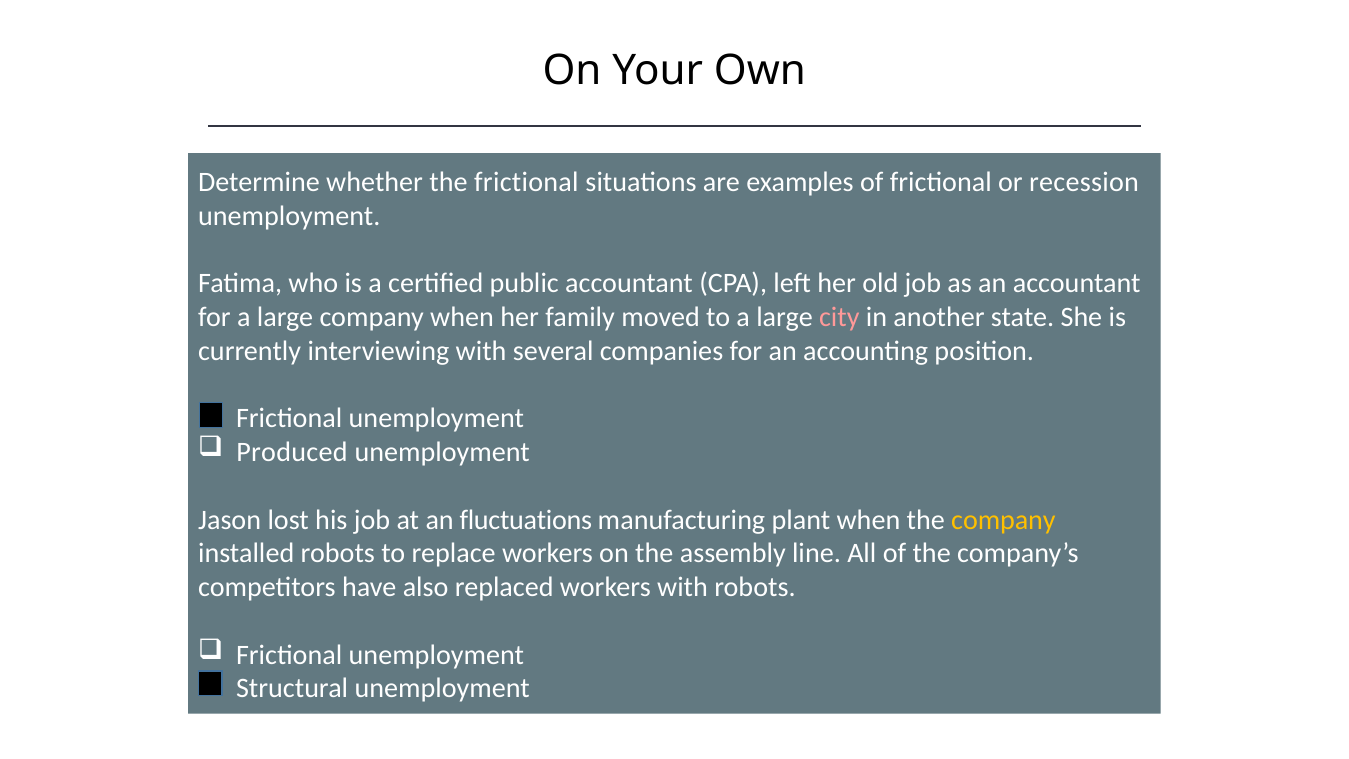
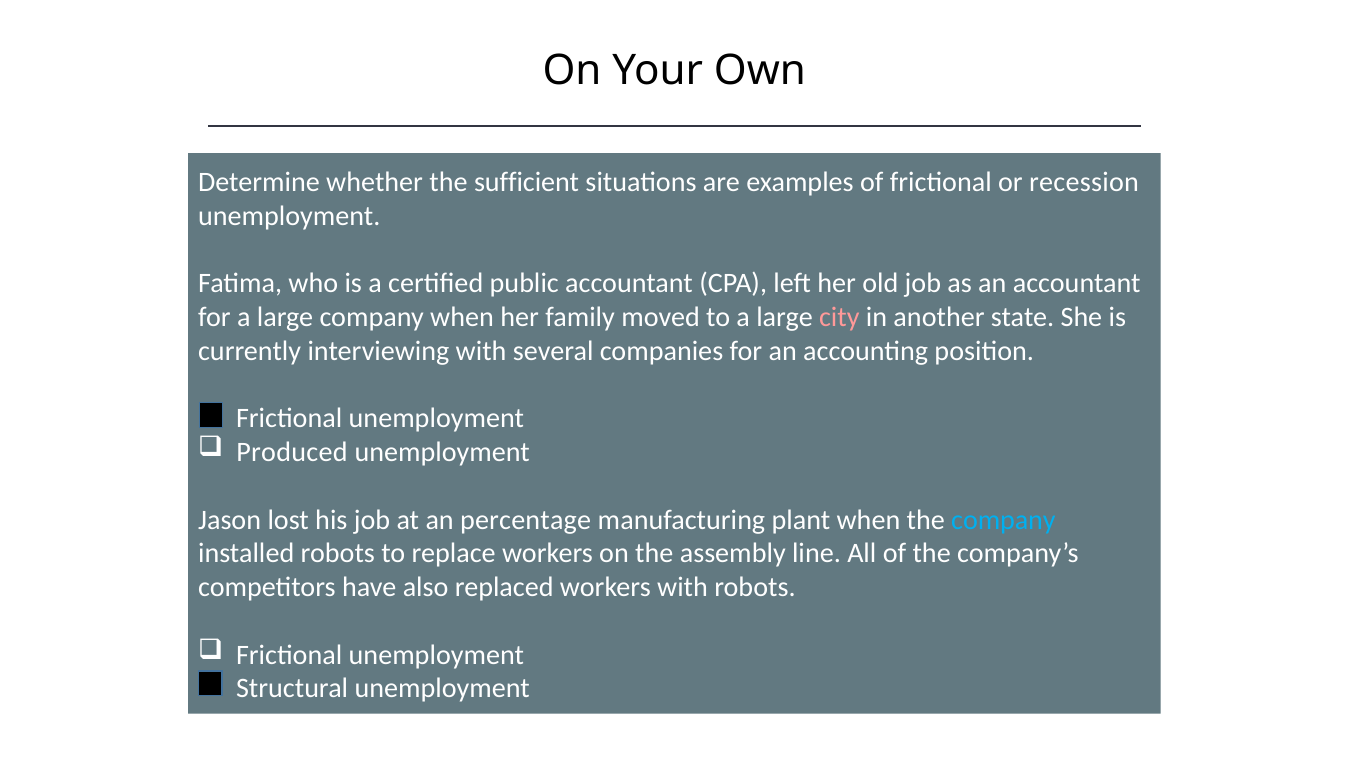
the frictional: frictional -> sufficient (527, 182)
fluctuations: fluctuations -> percentage (526, 520)
company colour: yellow -> light blue (1003, 520)
